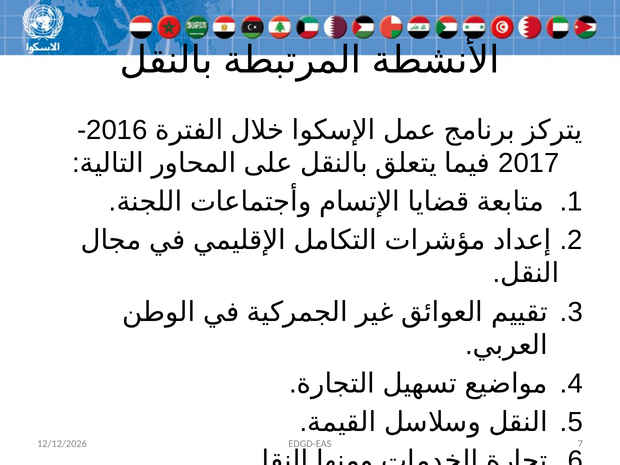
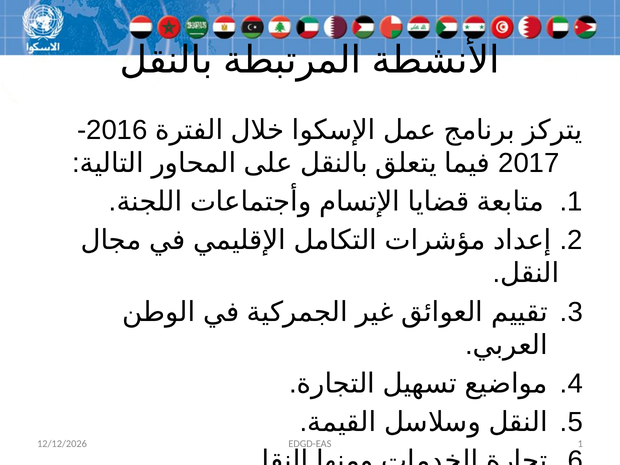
EDGD-EAS 7: 7 -> 1 (580, 444)
